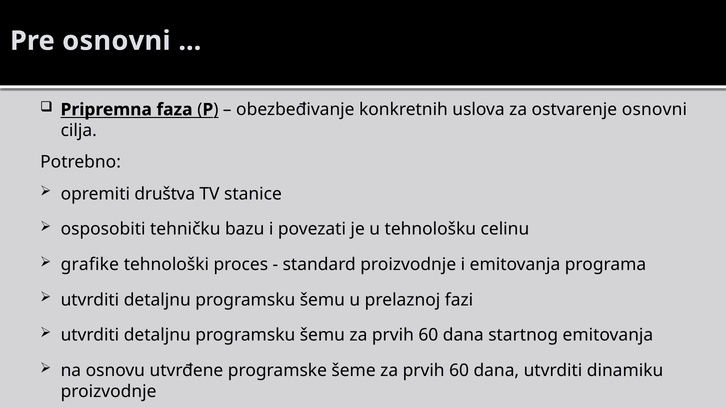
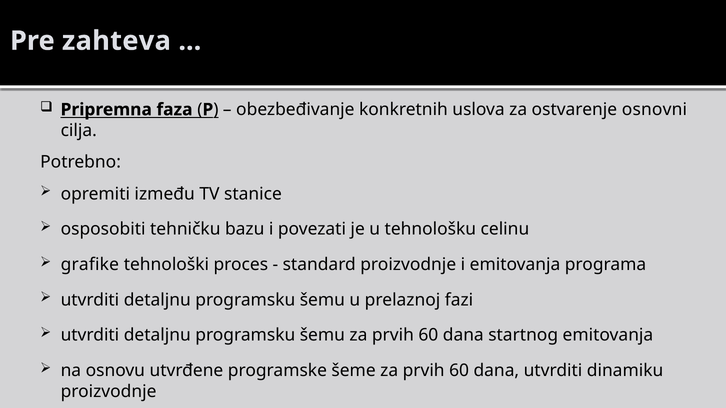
Pre osnovni: osnovni -> zahteva (116, 41)
društva: društva -> između (165, 194)
